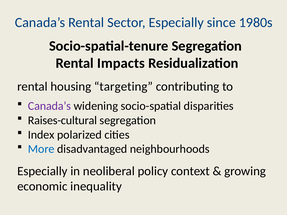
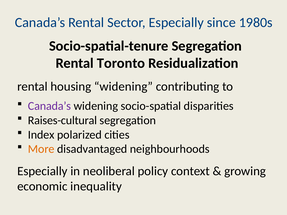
Impacts: Impacts -> Toronto (121, 63)
housing targeting: targeting -> widening (124, 87)
More colour: blue -> orange (41, 149)
